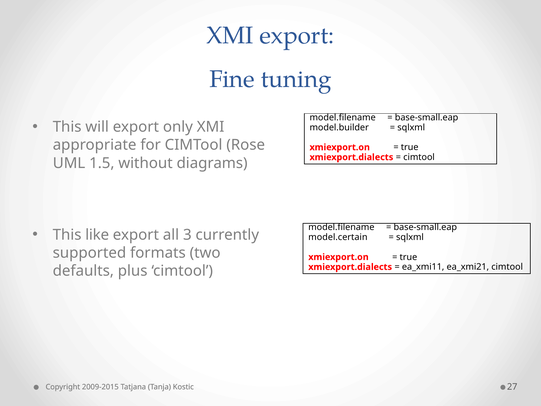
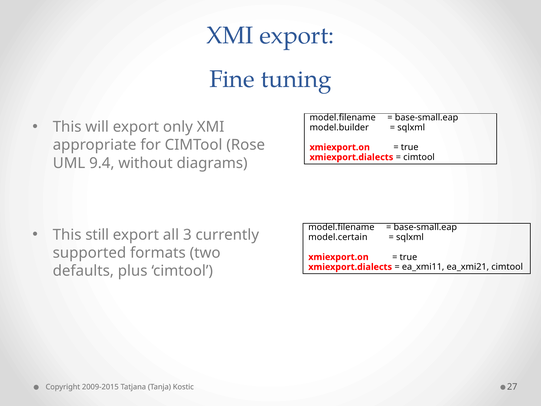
1.5: 1.5 -> 9.4 (102, 163)
like: like -> still (97, 235)
